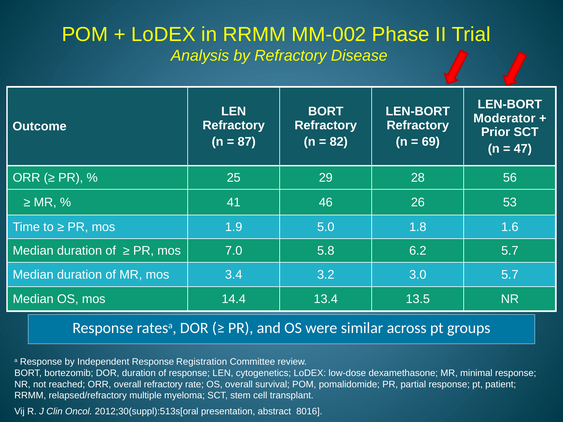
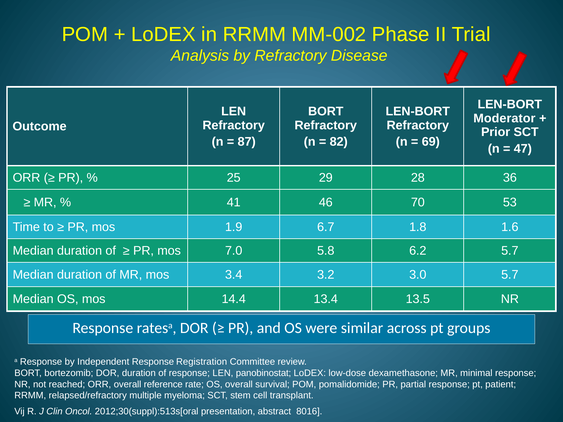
56: 56 -> 36 (510, 178)
26: 26 -> 70 (418, 202)
5.0: 5.0 -> 6.7 (326, 227)
cytogenetics: cytogenetics -> panobinostat (264, 373)
overall refractory: refractory -> reference (163, 385)
